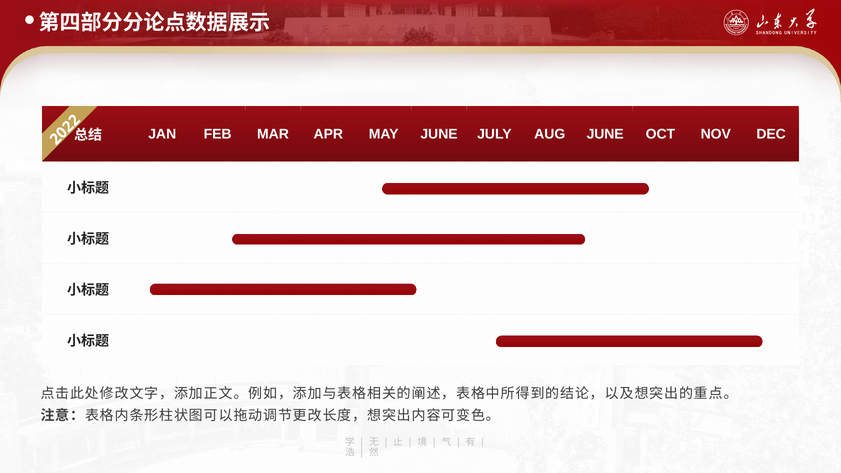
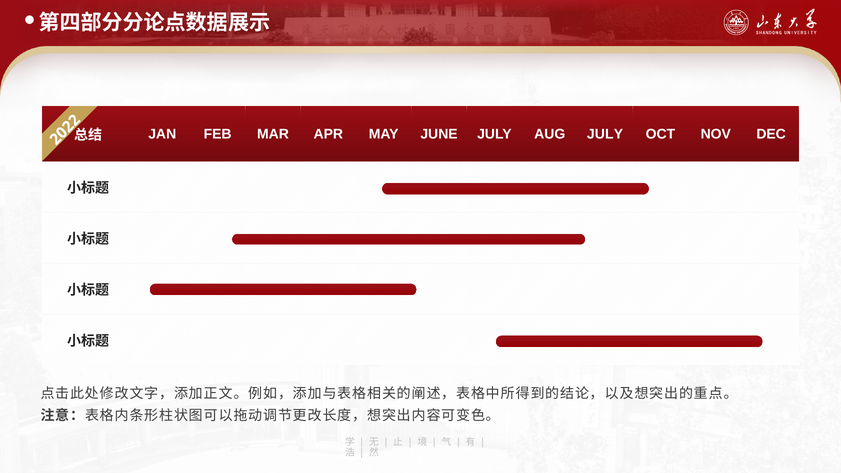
AUG JUNE: JUNE -> JULY (605, 134)
